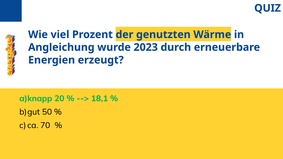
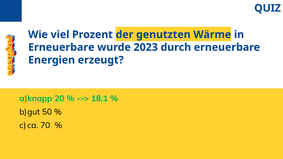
Angleichung: Angleichung -> Erneuerbare (61, 47)
